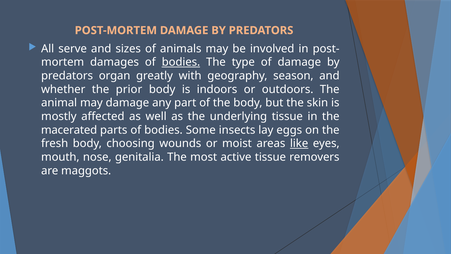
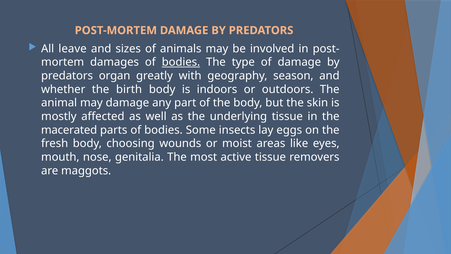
serve: serve -> leave (73, 49)
prior: prior -> birth (129, 89)
like underline: present -> none (299, 143)
